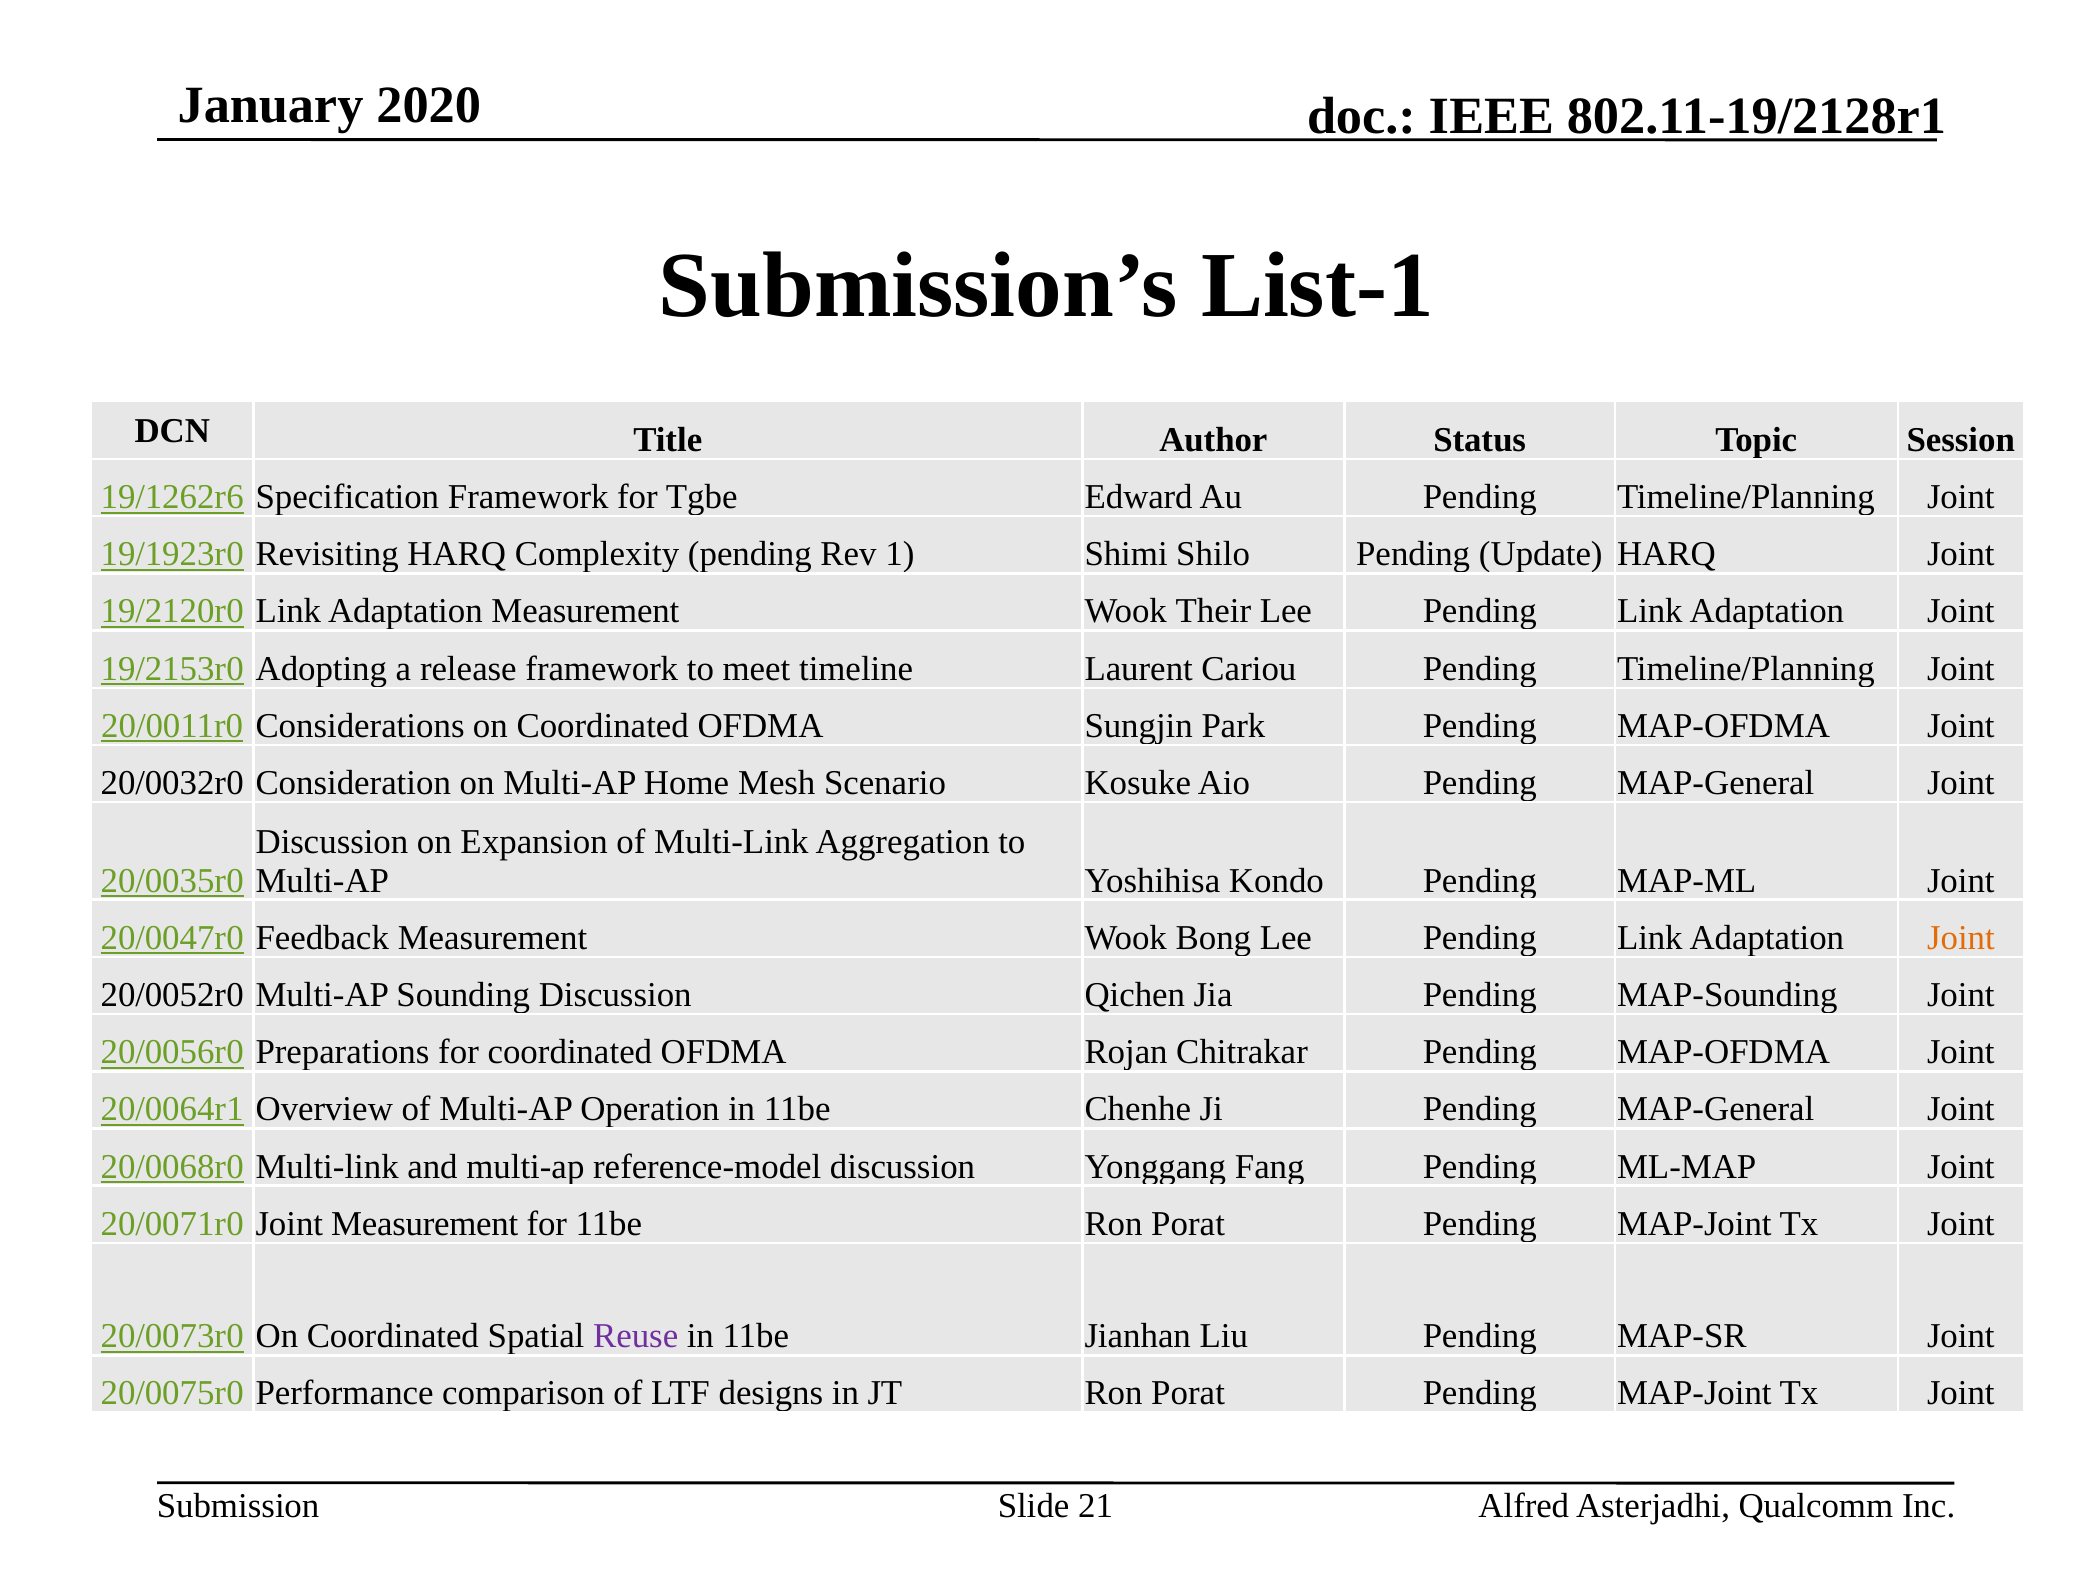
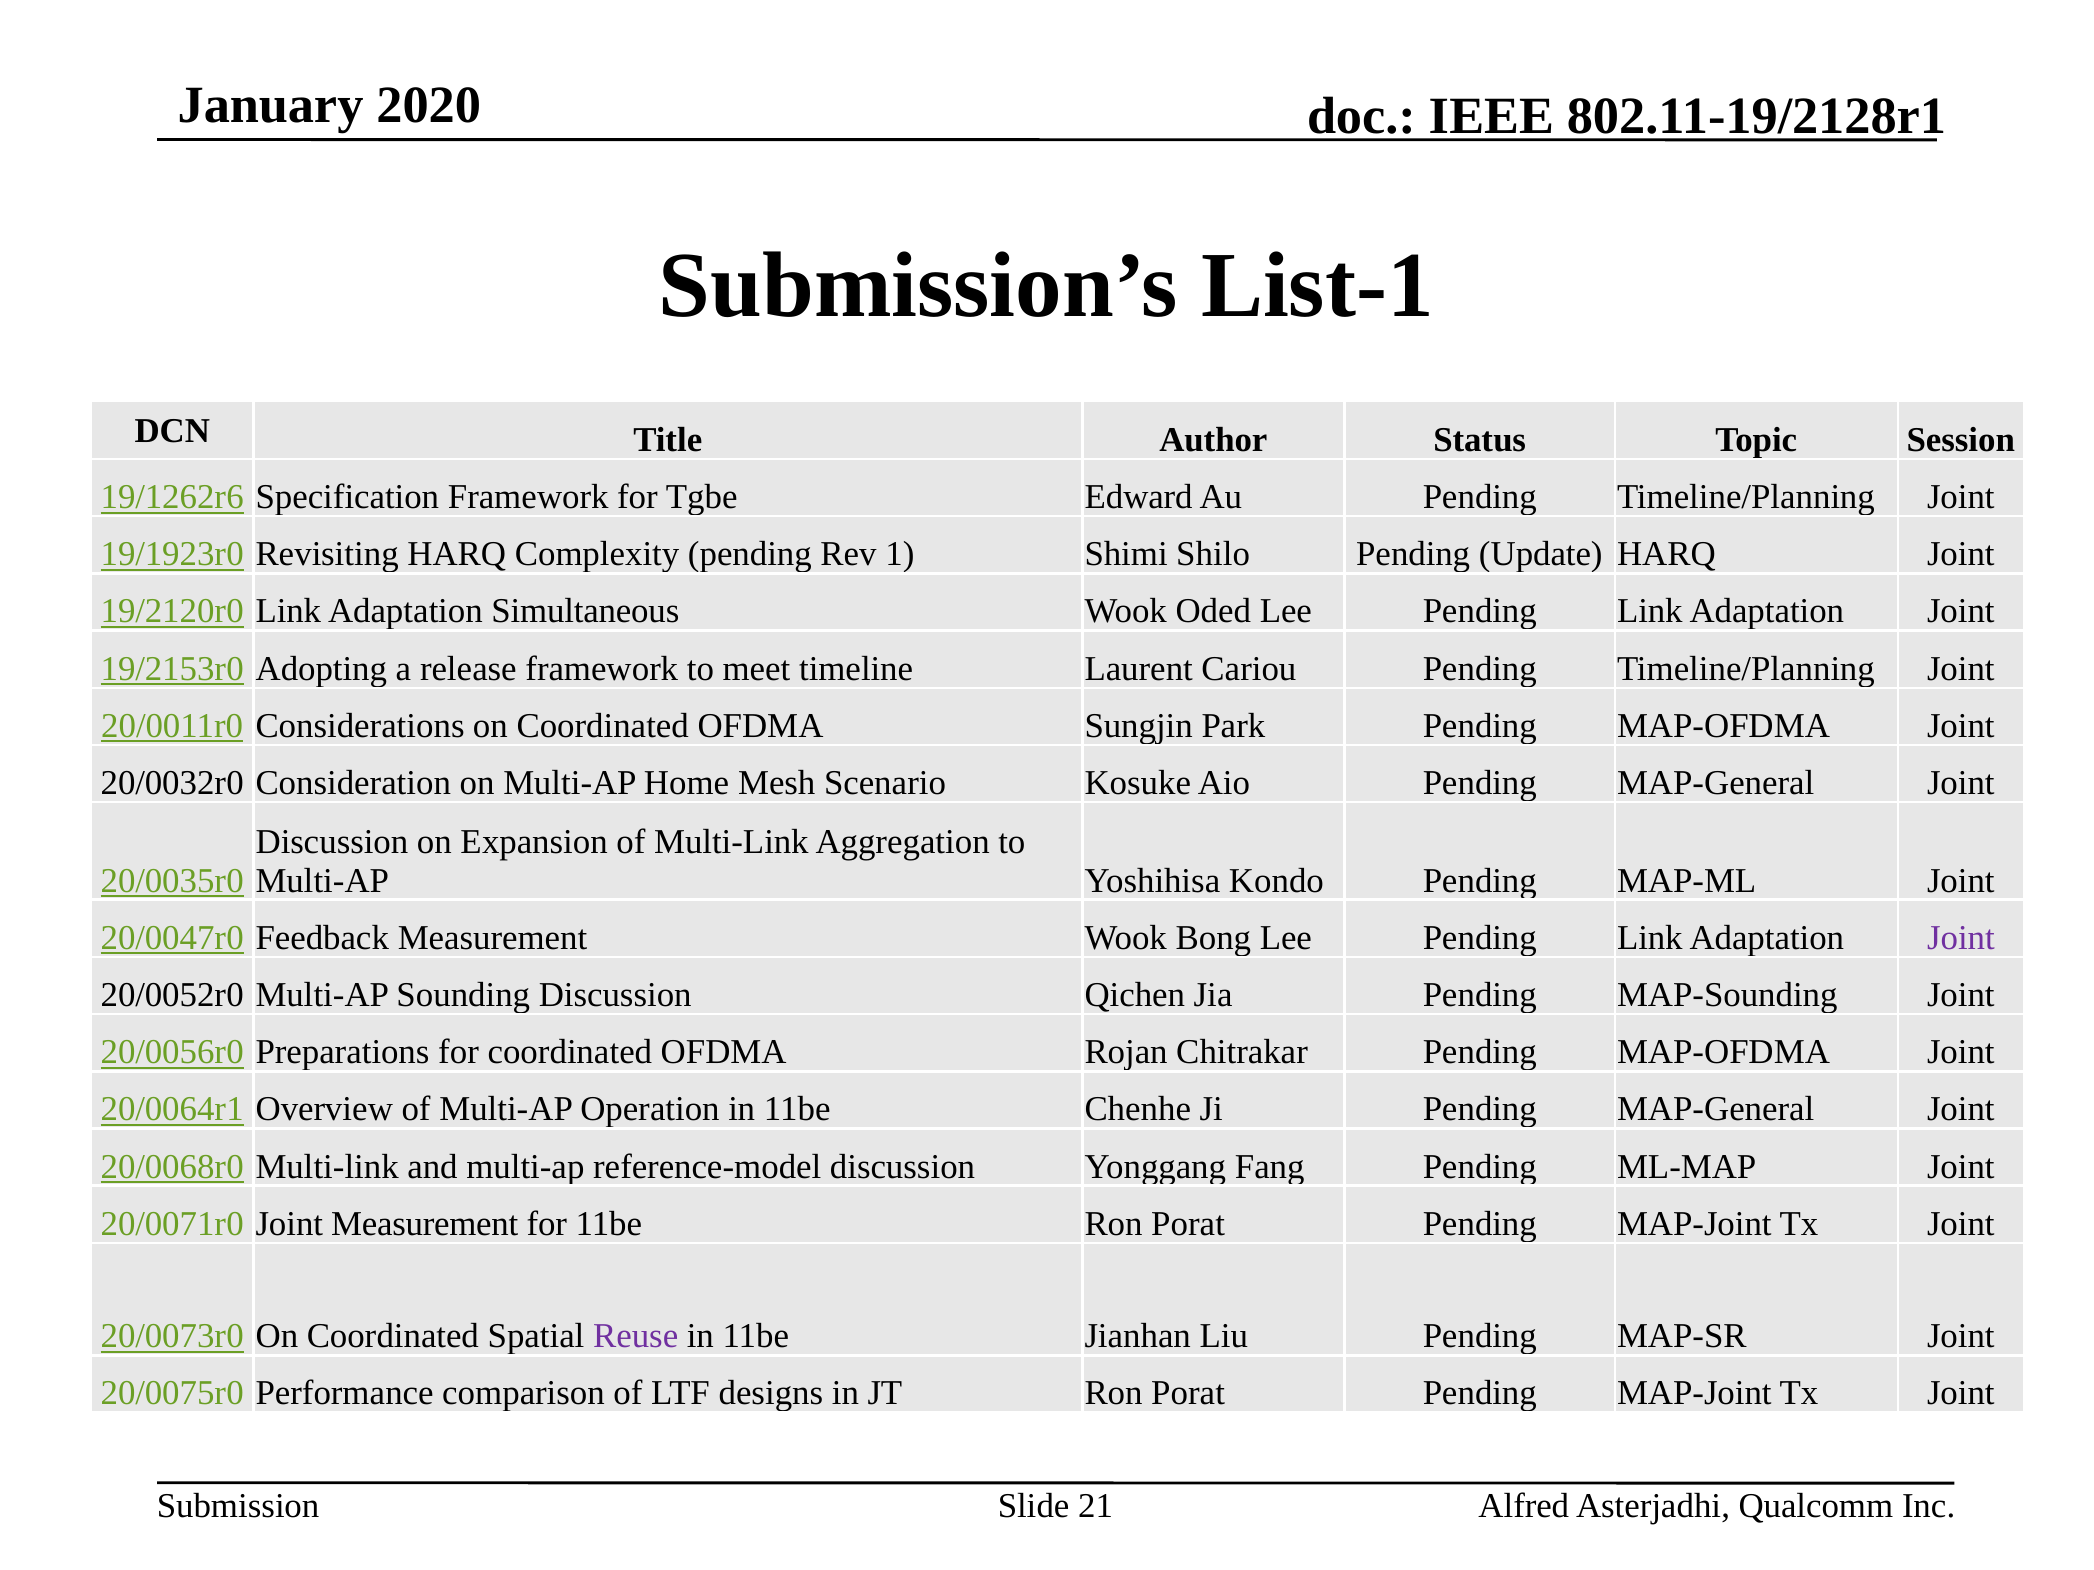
Adaptation Measurement: Measurement -> Simultaneous (585, 612)
Their: Their -> Oded (1213, 612)
Joint colour: orange -> purple (1961, 938)
